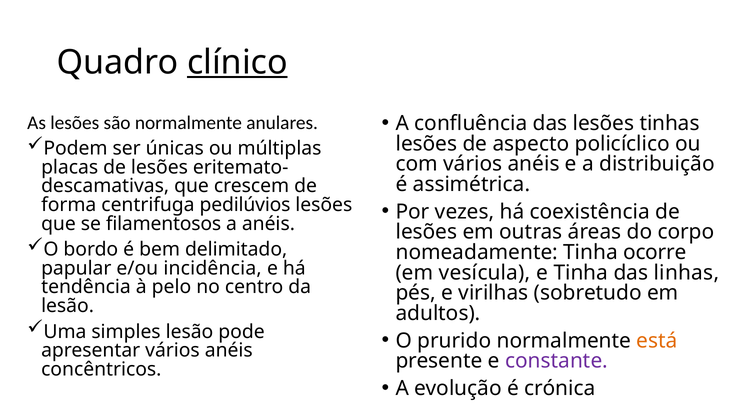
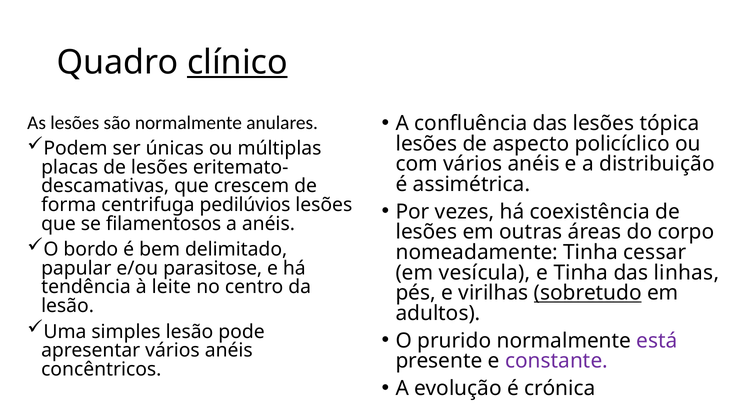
tinhas: tinhas -> tópica (670, 123)
ocorre: ocorre -> cessar (655, 252)
incidência: incidência -> parasitose (213, 268)
pelo: pelo -> leite (171, 287)
sobretudo underline: none -> present (588, 293)
está colour: orange -> purple (657, 341)
